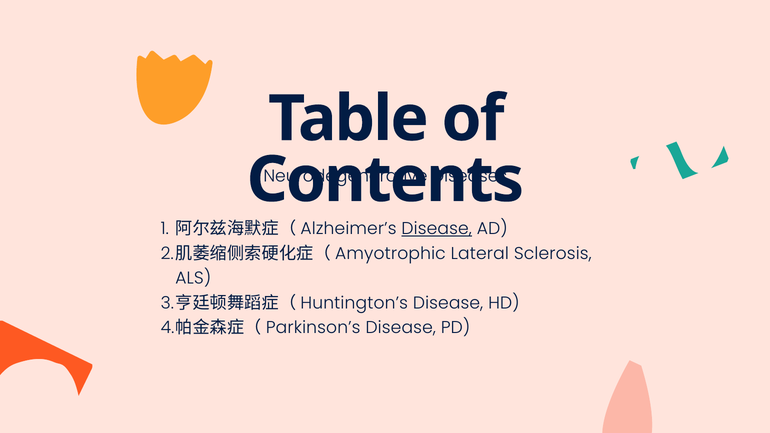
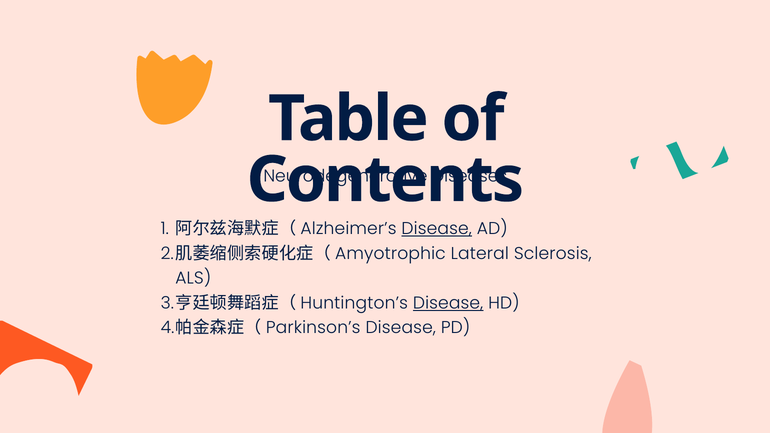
Disease underline: none -> present (448, 303)
